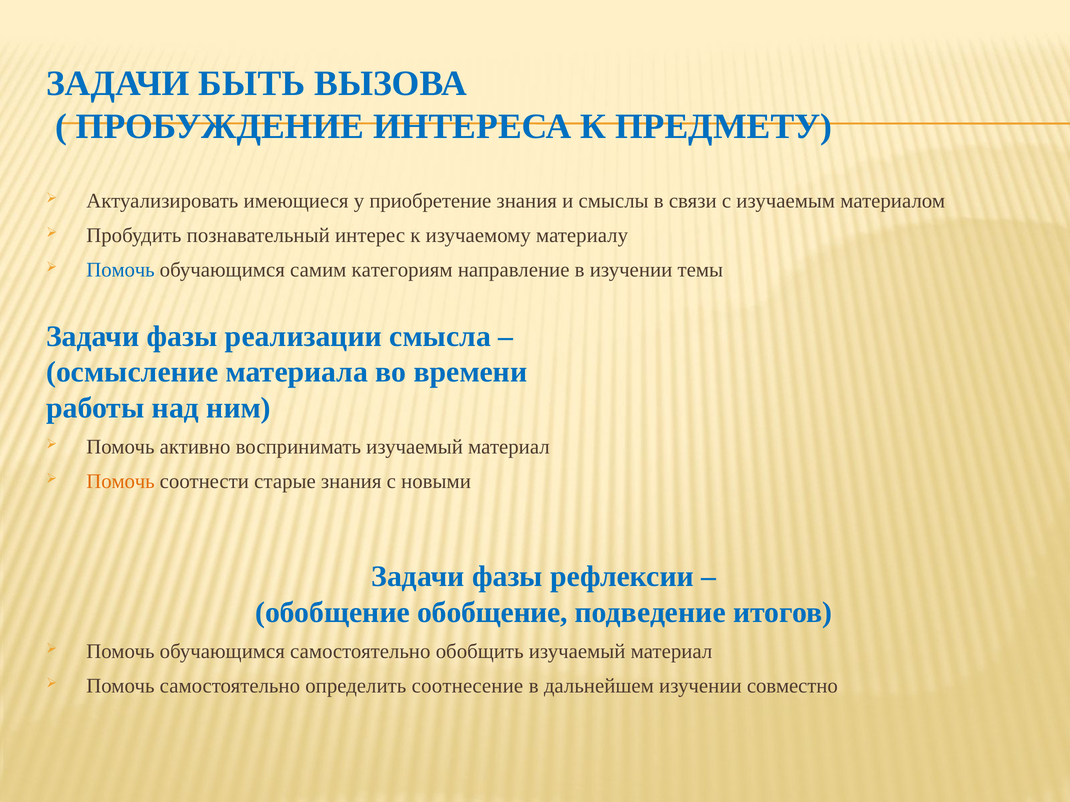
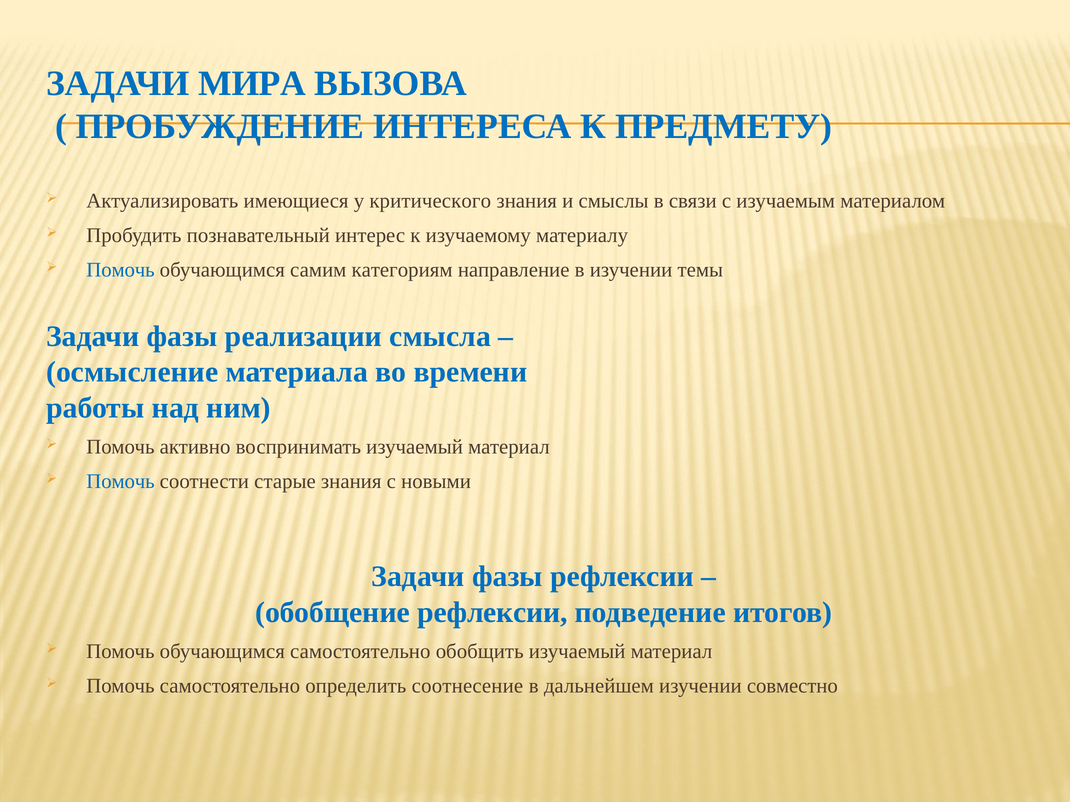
БЫТЬ: БЫТЬ -> МИРА (252, 84)
приобретение: приобретение -> критического (430, 201)
Помочь colour: orange -> blue (120, 482)
обобщение обобщение: обобщение -> рефлексии (492, 613)
